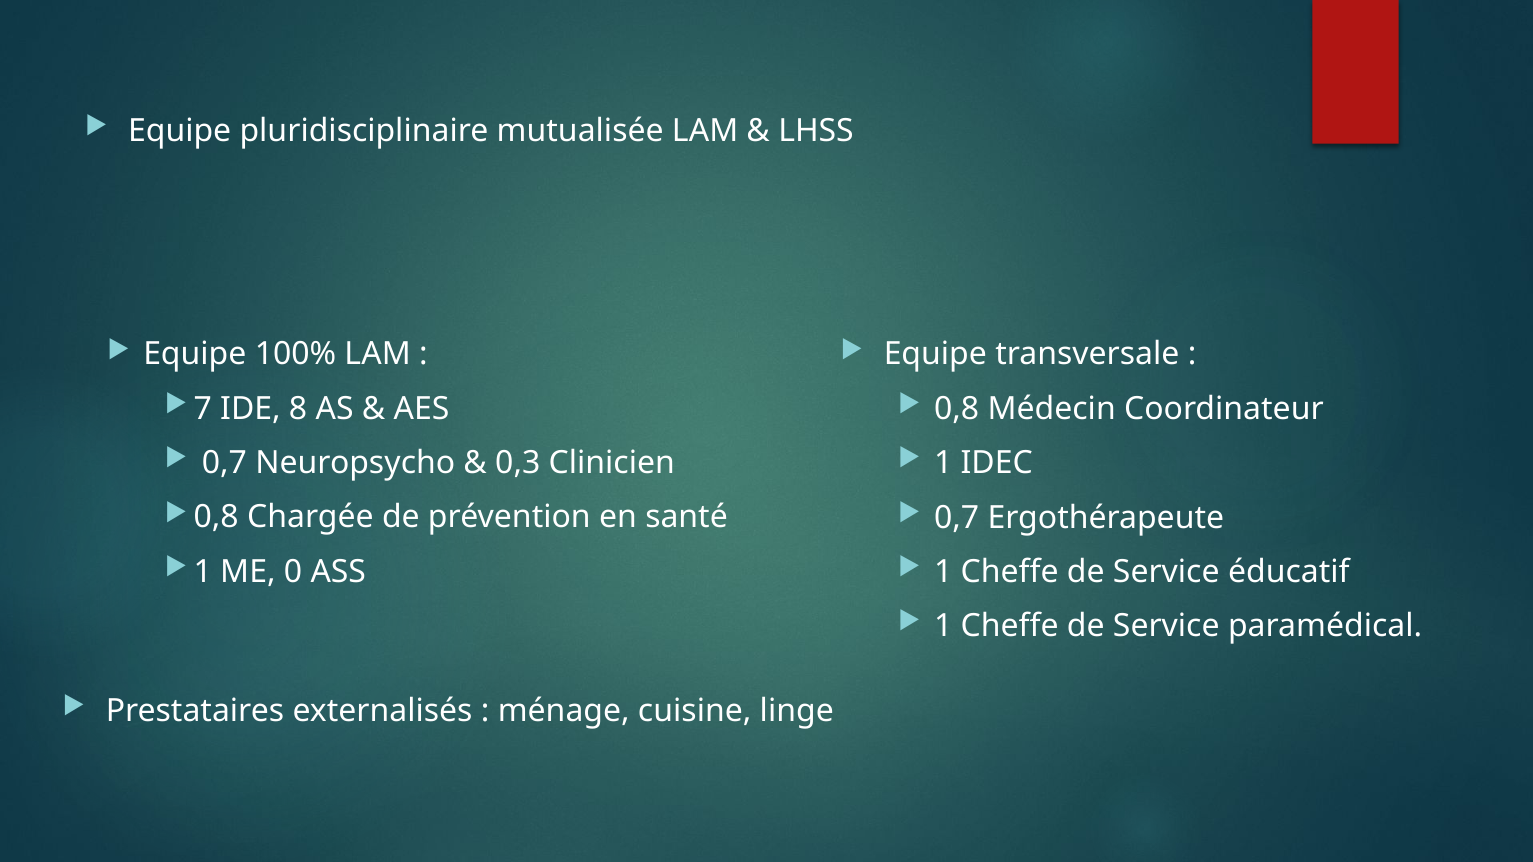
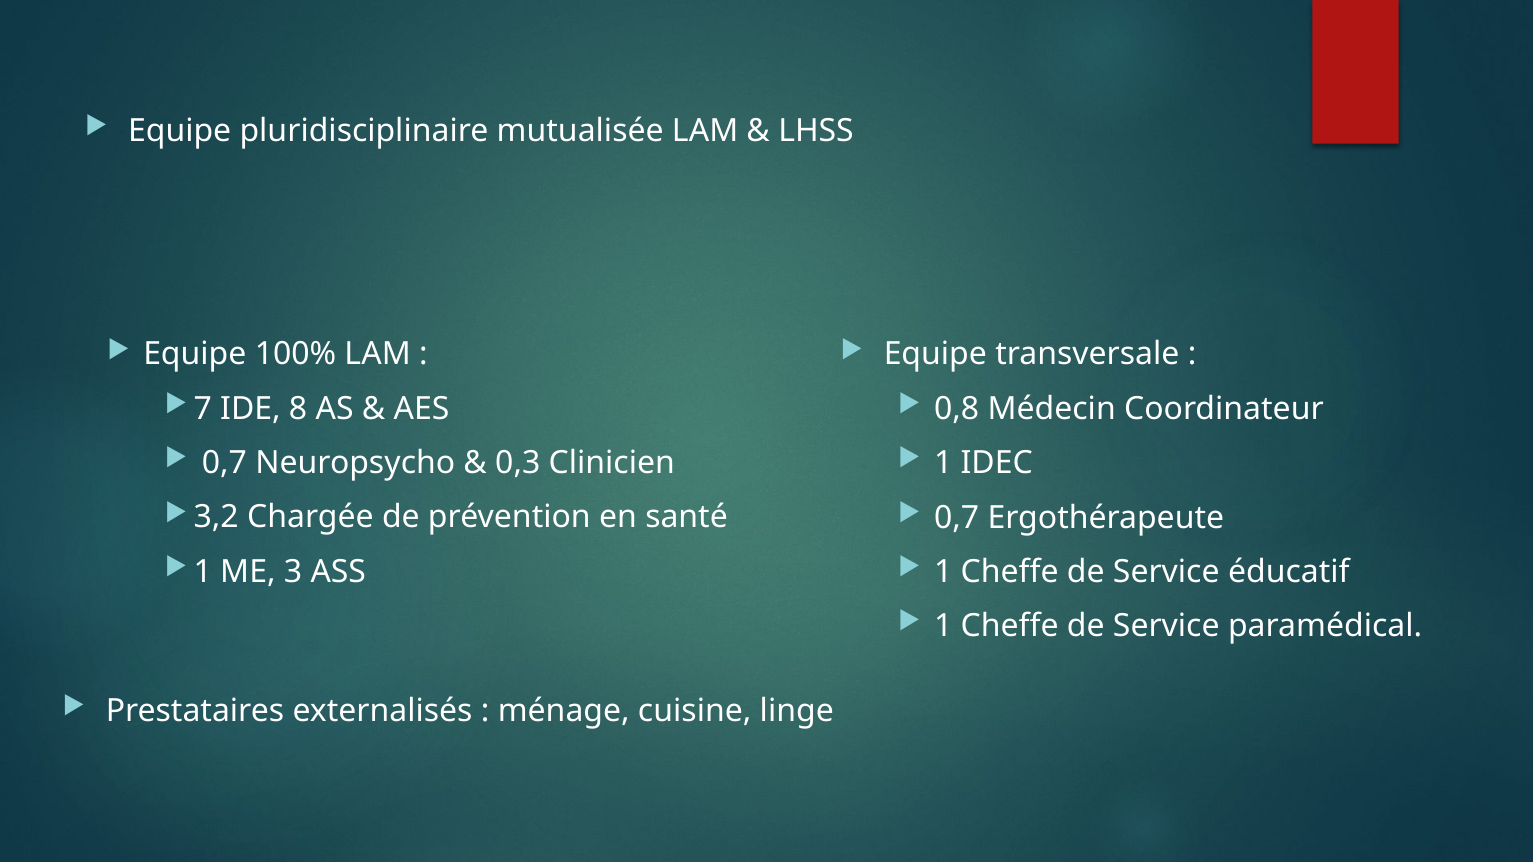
0,8: 0,8 -> 3,2 (216, 518)
0: 0 -> 3 (293, 572)
